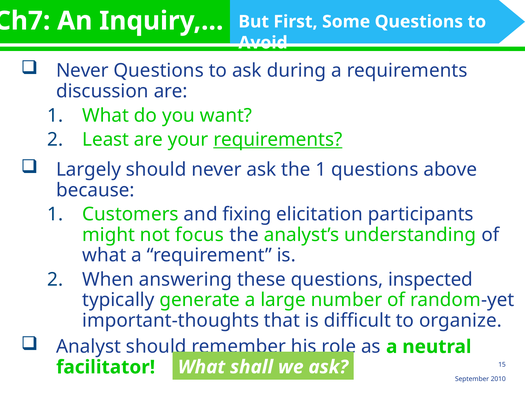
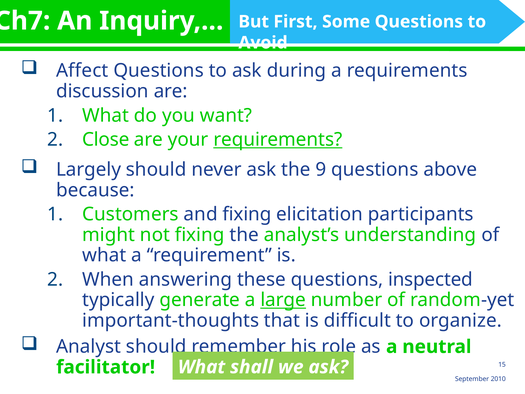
Never: Never -> Affect (82, 71)
Least: Least -> Close (106, 140)
the 1: 1 -> 9 (321, 170)
not focus: focus -> fixing (200, 235)
large underline: none -> present (283, 300)
